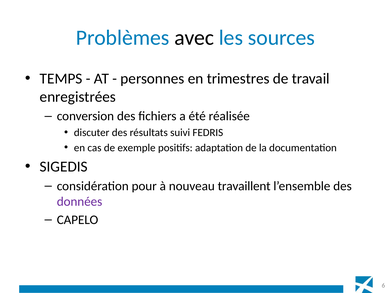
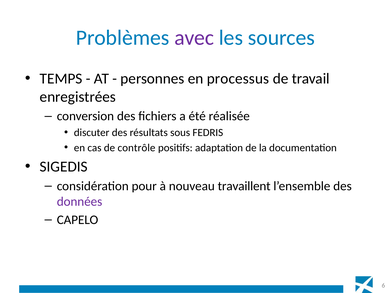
avec colour: black -> purple (194, 38)
trimestres: trimestres -> processus (238, 79)
suivi: suivi -> sous (180, 133)
exemple: exemple -> contrôle (136, 148)
